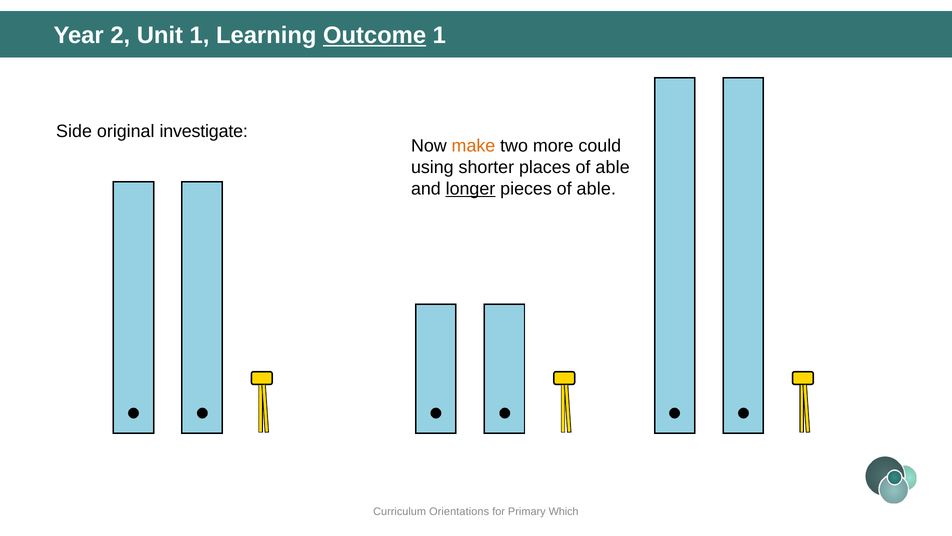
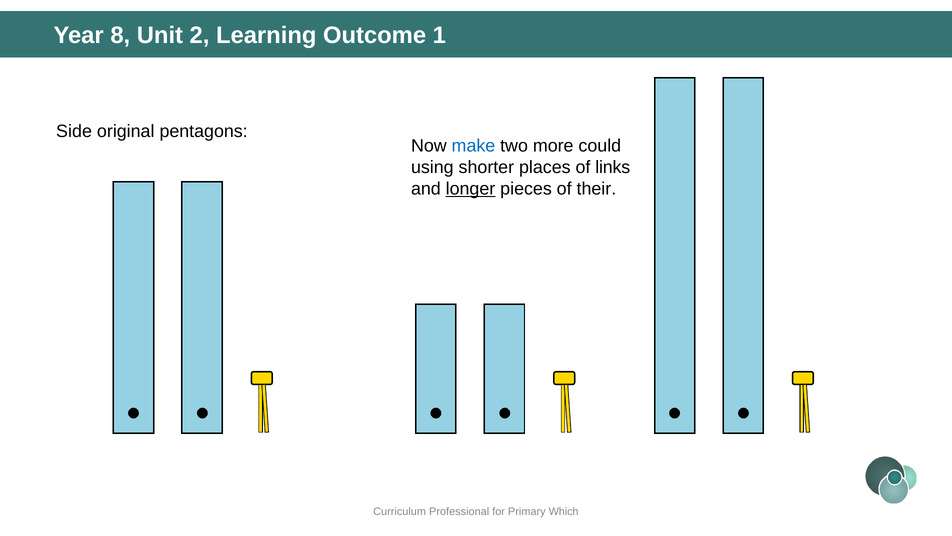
2: 2 -> 8 (120, 35)
Unit 1: 1 -> 2 (199, 35)
Outcome underline: present -> none (375, 35)
investigate: investigate -> pentagons (204, 131)
make colour: orange -> blue (473, 146)
able: able -> links (613, 167)
pieces of able: able -> their (596, 189)
Orientations: Orientations -> Professional (459, 511)
